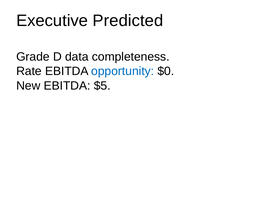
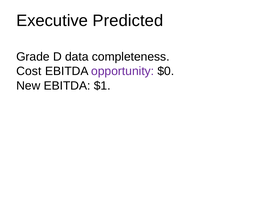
Rate: Rate -> Cost (29, 71)
opportunity colour: blue -> purple (123, 71)
$5: $5 -> $1 (102, 86)
